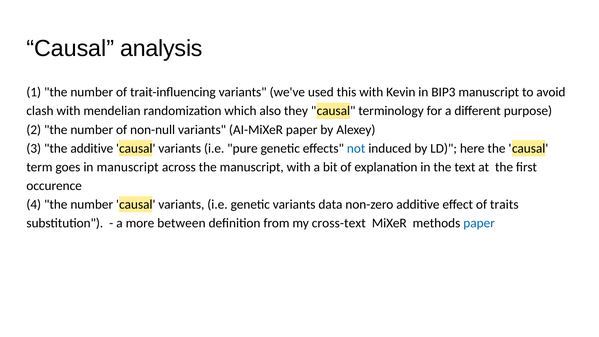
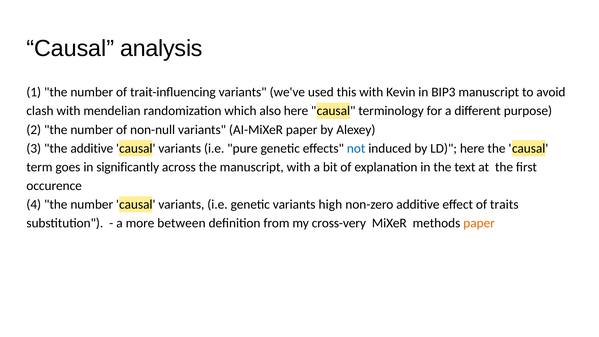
also they: they -> here (296, 111)
in manuscript: manuscript -> significantly (128, 167)
data: data -> high (330, 204)
cross-text: cross-text -> cross-very (339, 223)
paper colour: blue -> orange (479, 223)
